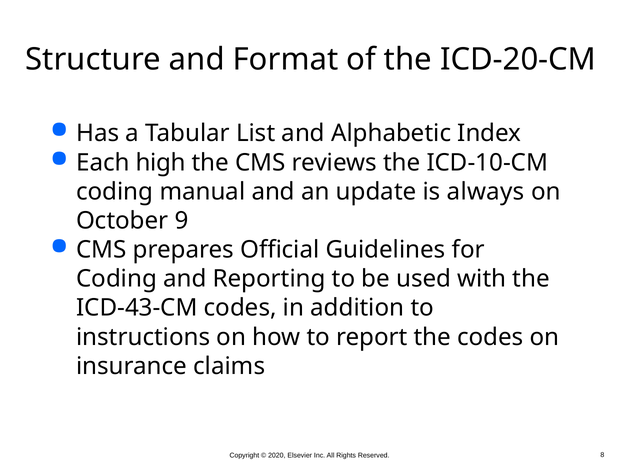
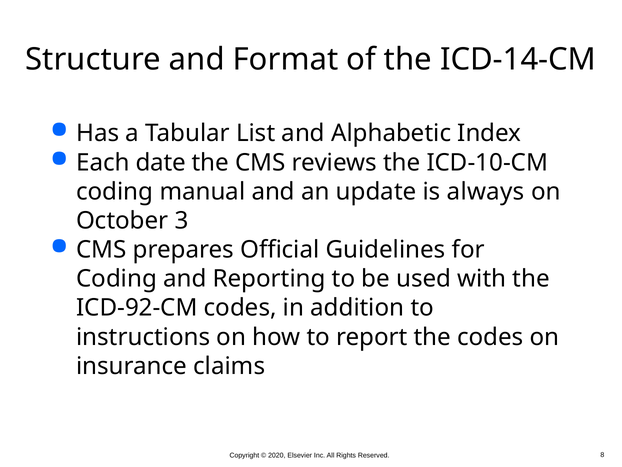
ICD-20-CM: ICD-20-CM -> ICD-14-CM (518, 59)
high: high -> date (161, 162)
9: 9 -> 3 (182, 220)
ICD-43-CM: ICD-43-CM -> ICD-92-CM (137, 308)
